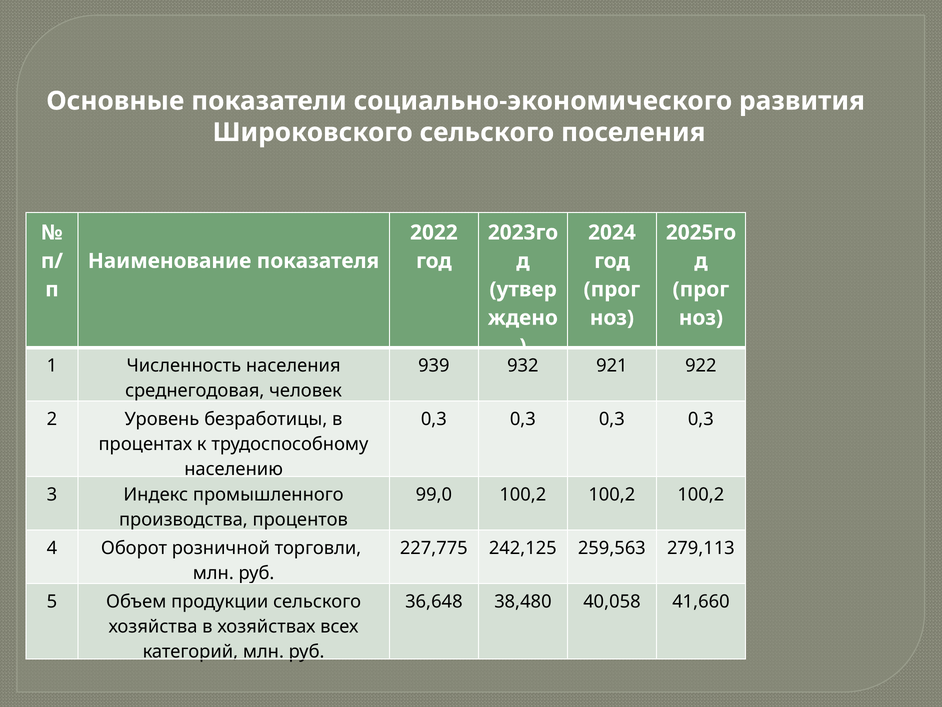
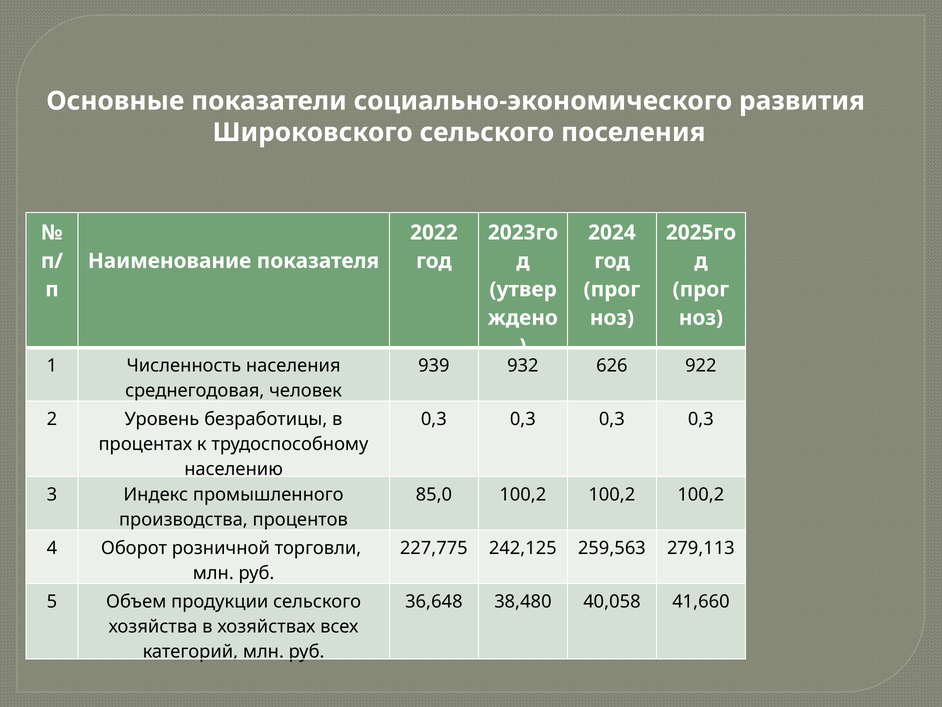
921: 921 -> 626 (612, 366)
99,0: 99,0 -> 85,0 (434, 494)
